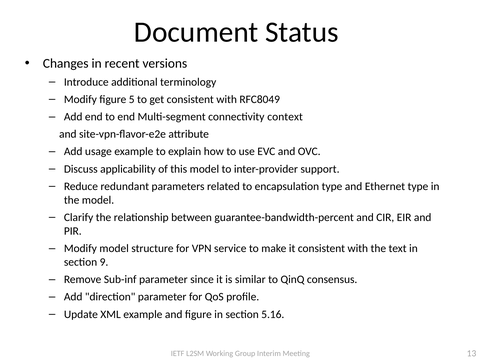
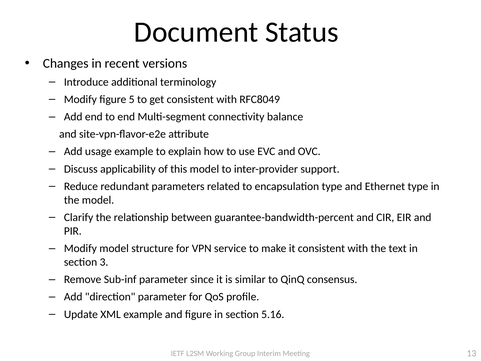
context: context -> balance (285, 117)
9: 9 -> 3 (104, 262)
